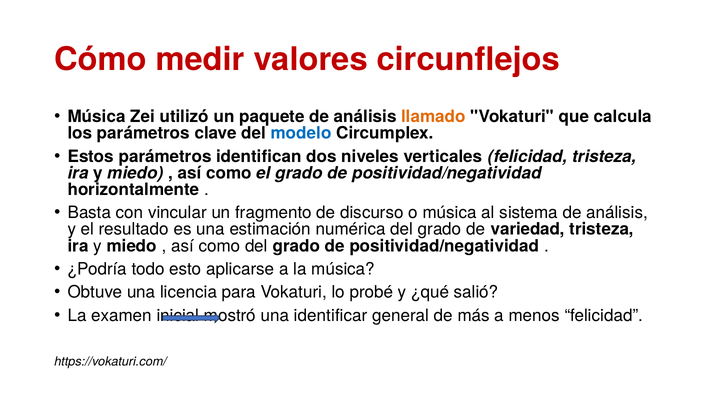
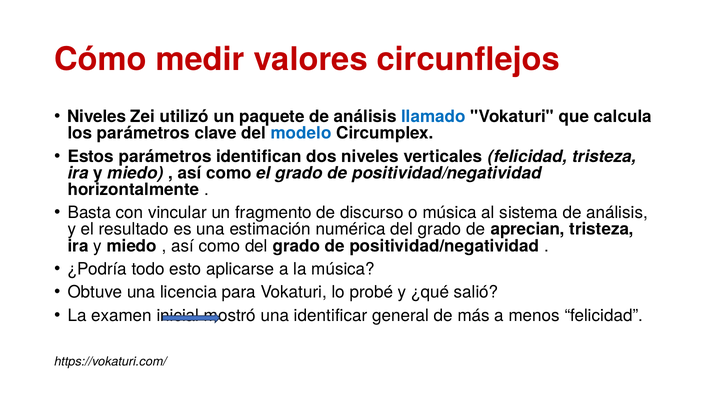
Música: Música -> Niveles (97, 117)
llamado colour: orange -> blue (433, 117)
variedad: variedad -> aprecian (528, 230)
